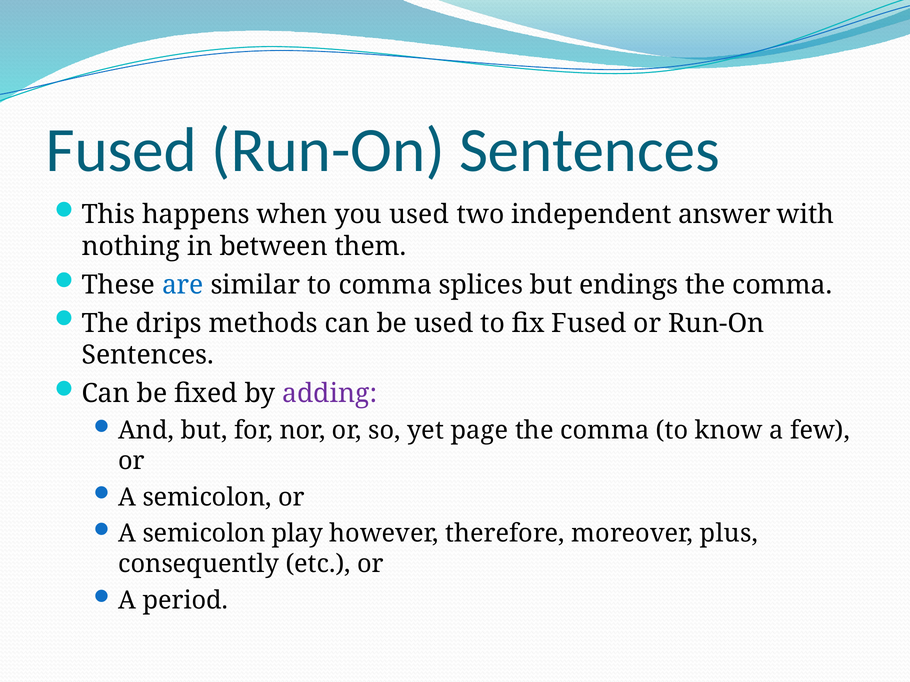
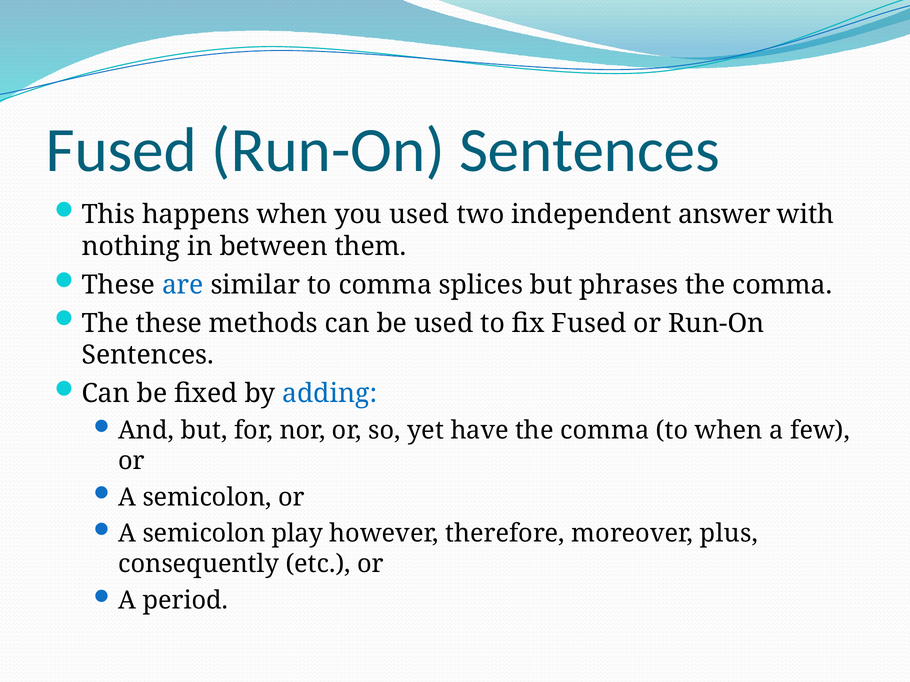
endings: endings -> phrases (629, 285)
The drips: drips -> these (169, 324)
adding colour: purple -> blue (330, 394)
page: page -> have (480, 431)
to know: know -> when (729, 431)
